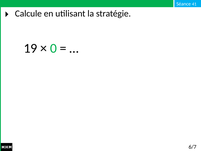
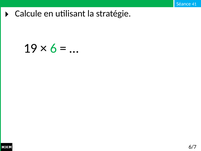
0: 0 -> 6 (53, 48)
